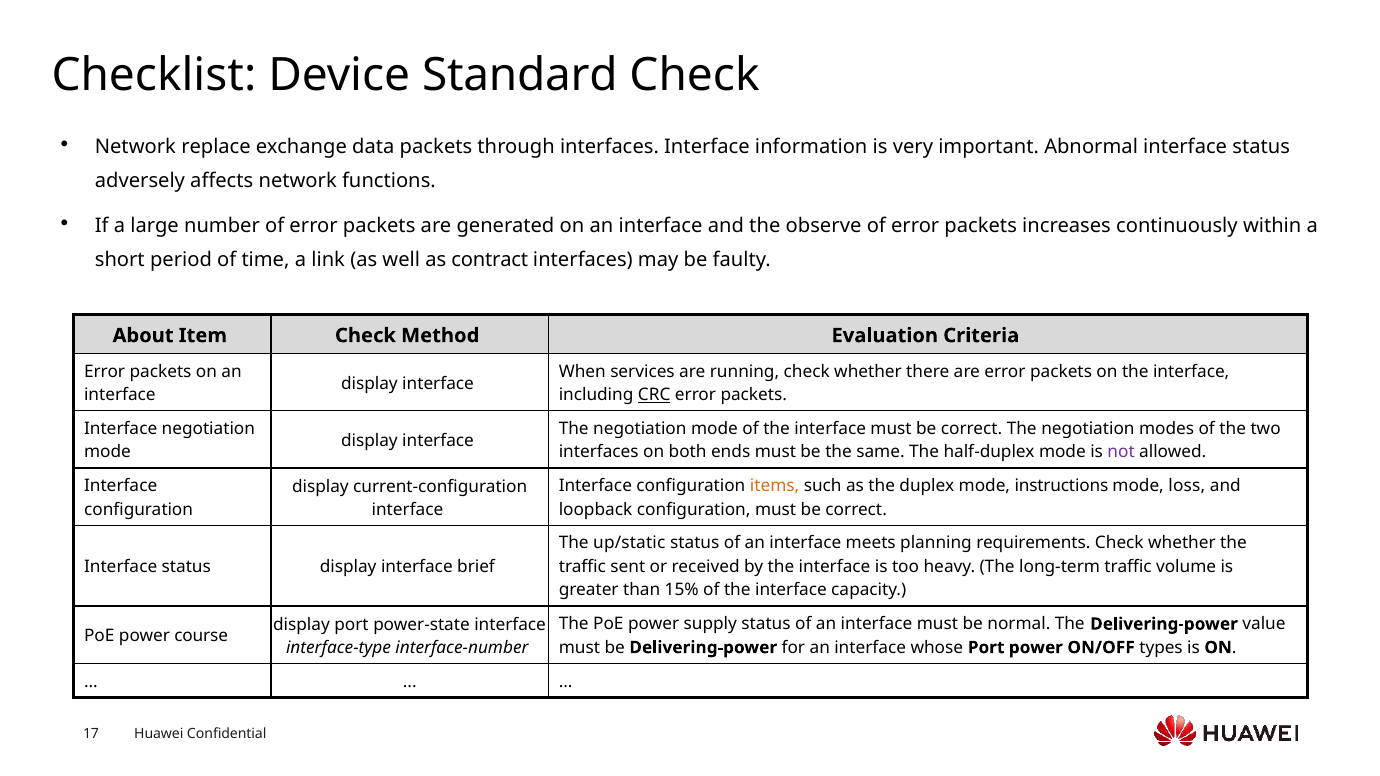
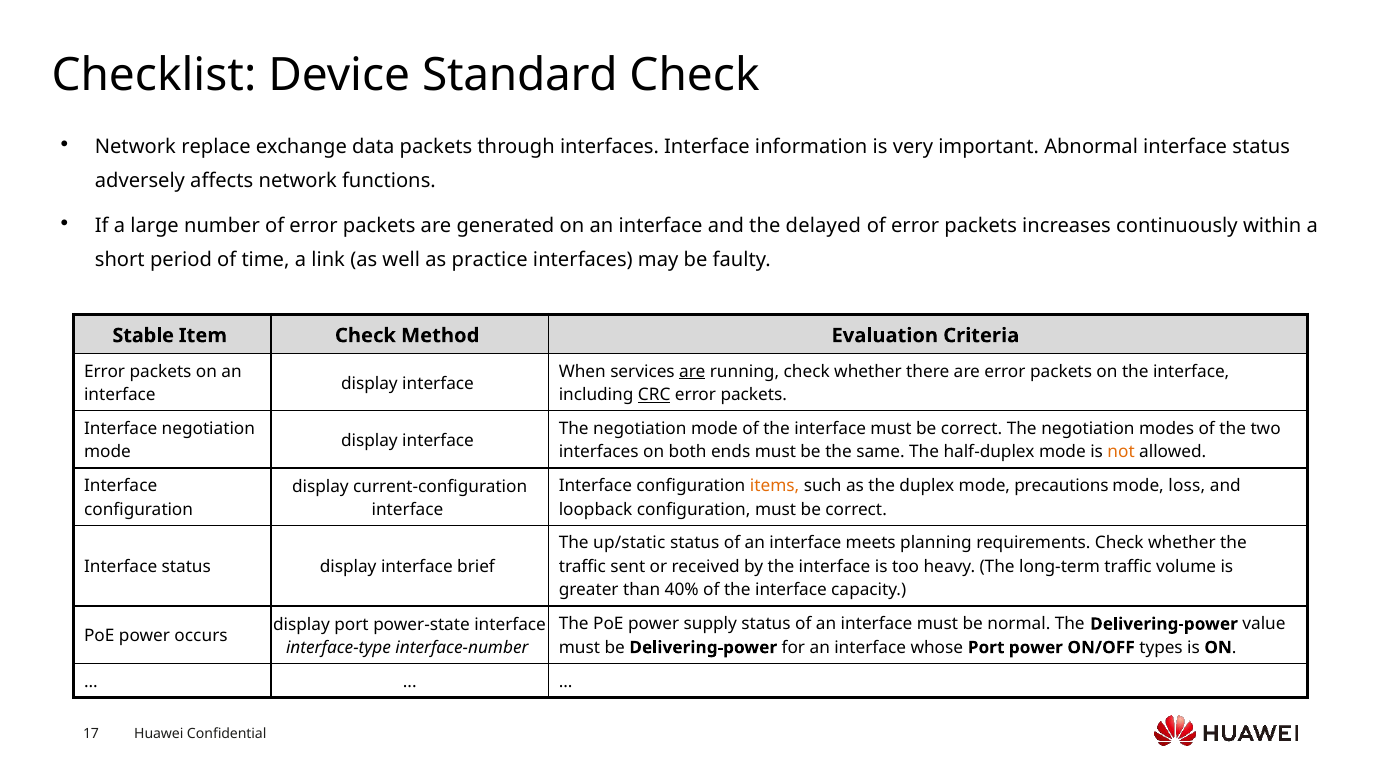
observe: observe -> delayed (823, 226)
contract: contract -> practice (490, 260)
About: About -> Stable (143, 336)
are underline: none -> present (692, 371)
not colour: purple -> orange (1121, 452)
instructions: instructions -> precautions (1061, 486)
15%: 15% -> 40% (682, 590)
course: course -> occurs (201, 636)
